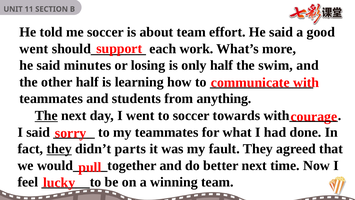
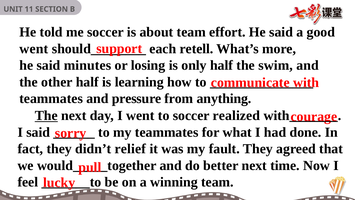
work: work -> retell (197, 49)
students: students -> pressure (137, 98)
towards: towards -> realized (236, 115)
they underline: present -> none (59, 149)
parts: parts -> relief (130, 149)
